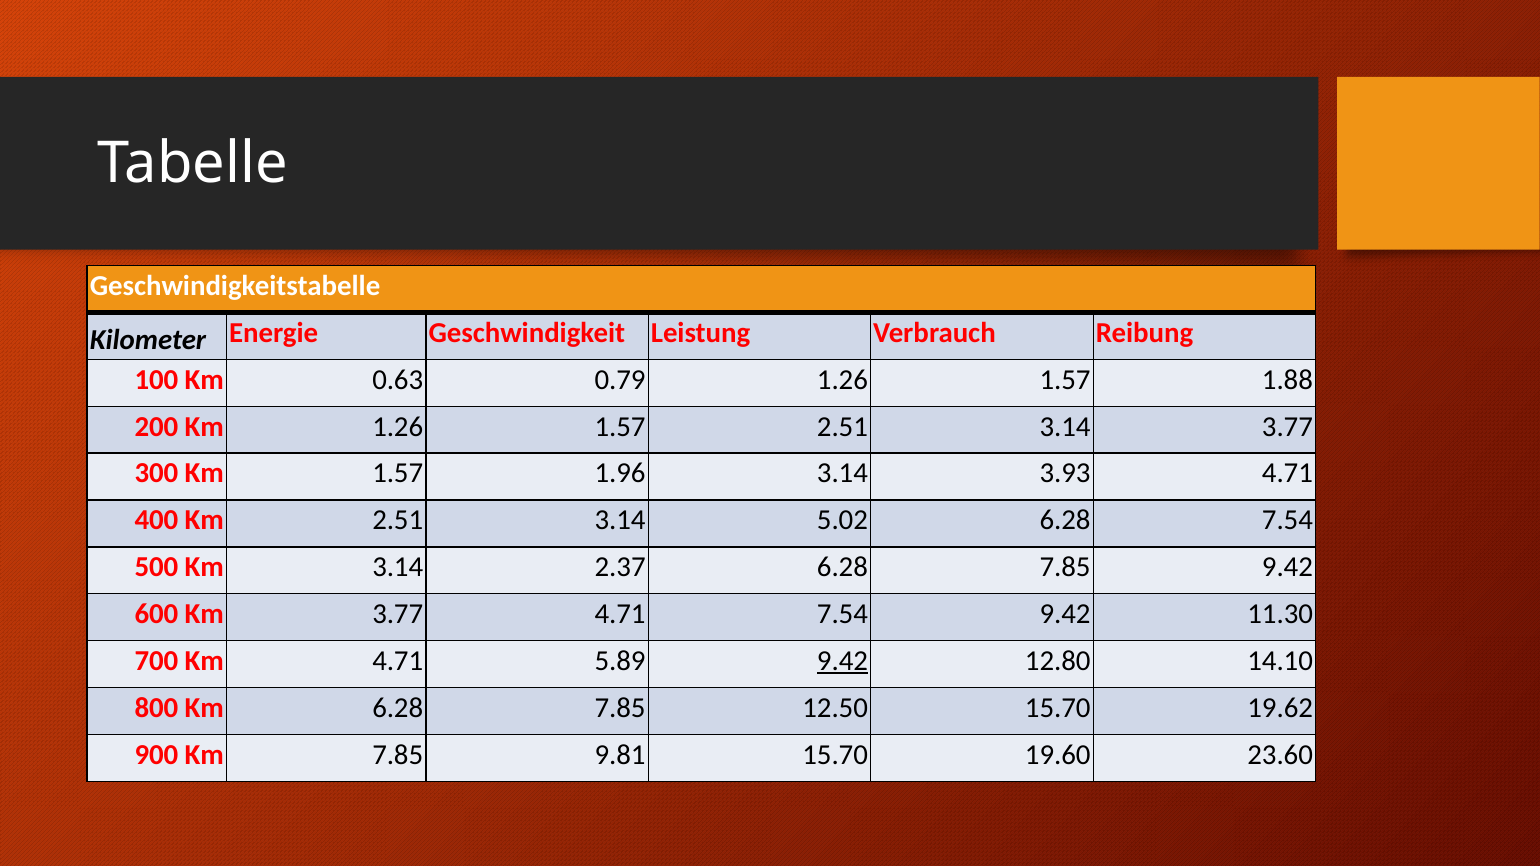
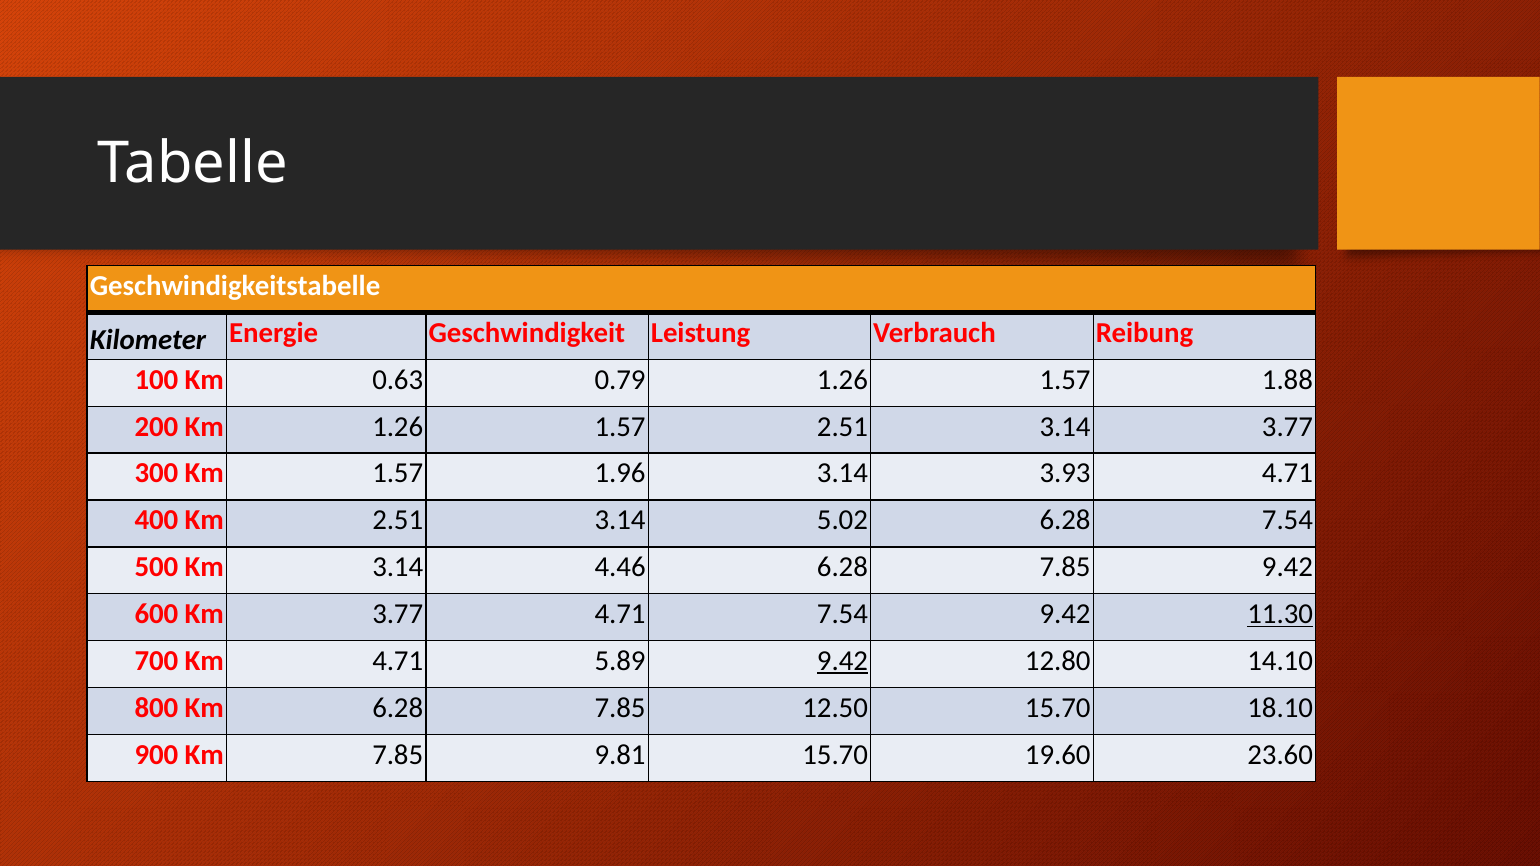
2.37: 2.37 -> 4.46 (620, 567)
11.30 underline: none -> present (1280, 614)
19.62: 19.62 -> 18.10 (1280, 708)
